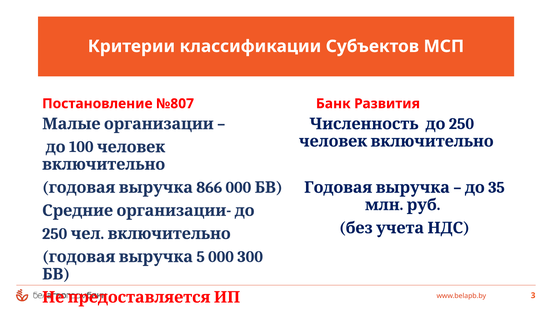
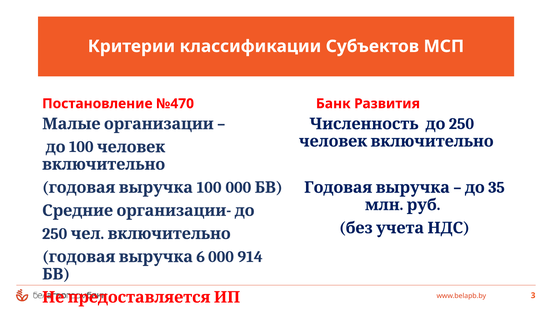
№807: №807 -> №470 (175, 104)
866: 866 -> 100 (209, 188)
5: 5 -> 6 (201, 257)
300: 300 -> 914 (250, 257)
